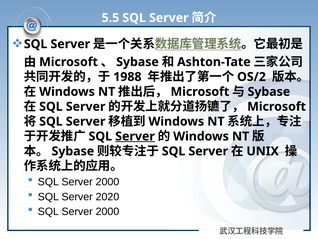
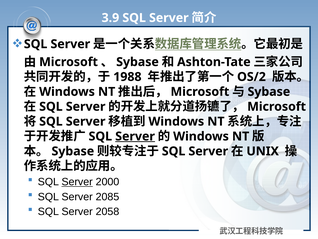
5.5: 5.5 -> 3.9 (110, 18)
Server underline: none -> present (77, 182)
2020: 2020 -> 2085 (107, 196)
2000: 2000 -> 2058 (107, 211)
